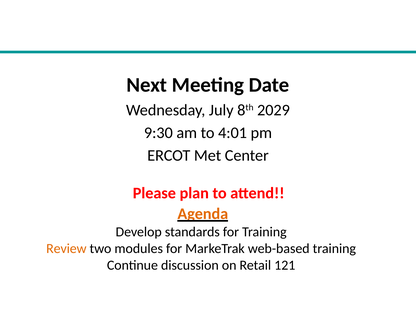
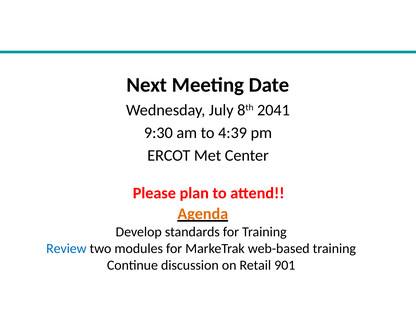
2029: 2029 -> 2041 (273, 110)
4:01: 4:01 -> 4:39 (233, 133)
Review colour: orange -> blue (66, 248)
121: 121 -> 901 (285, 265)
